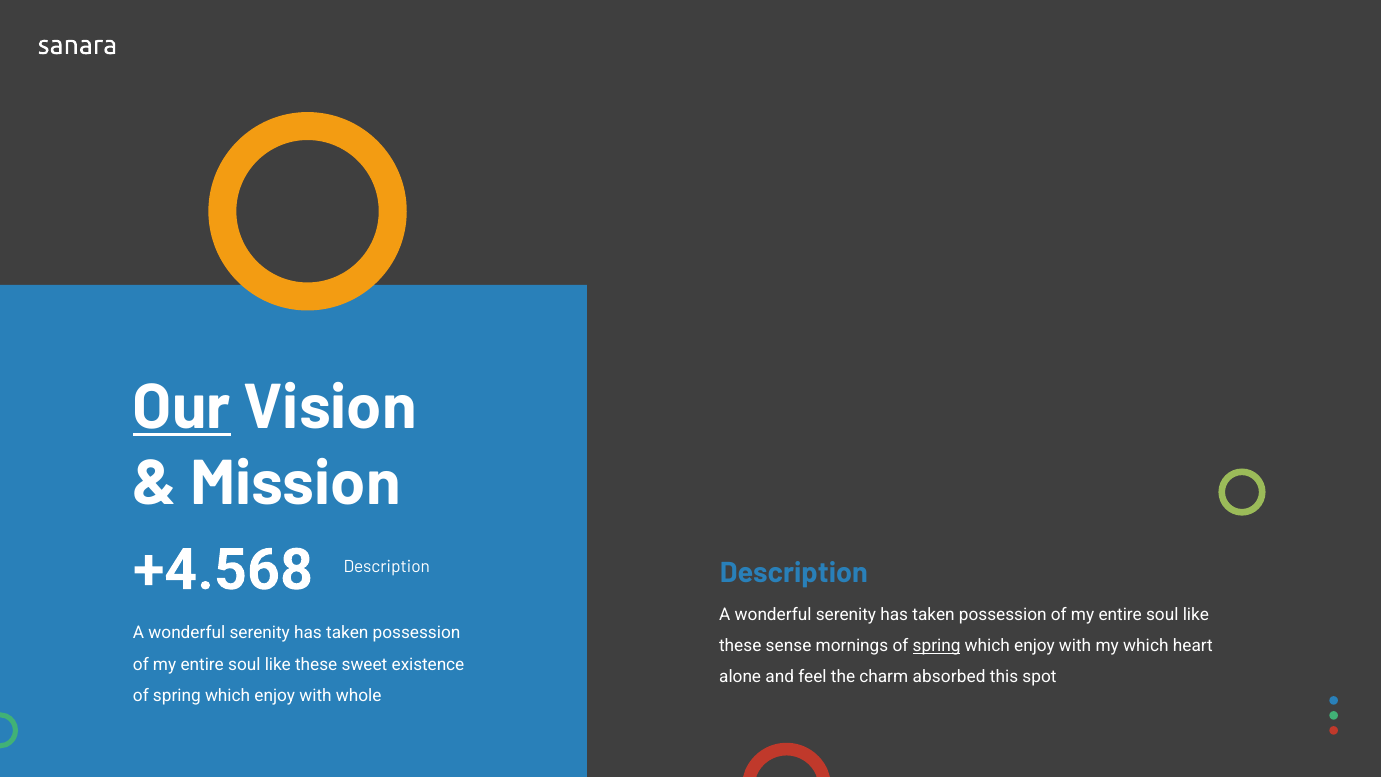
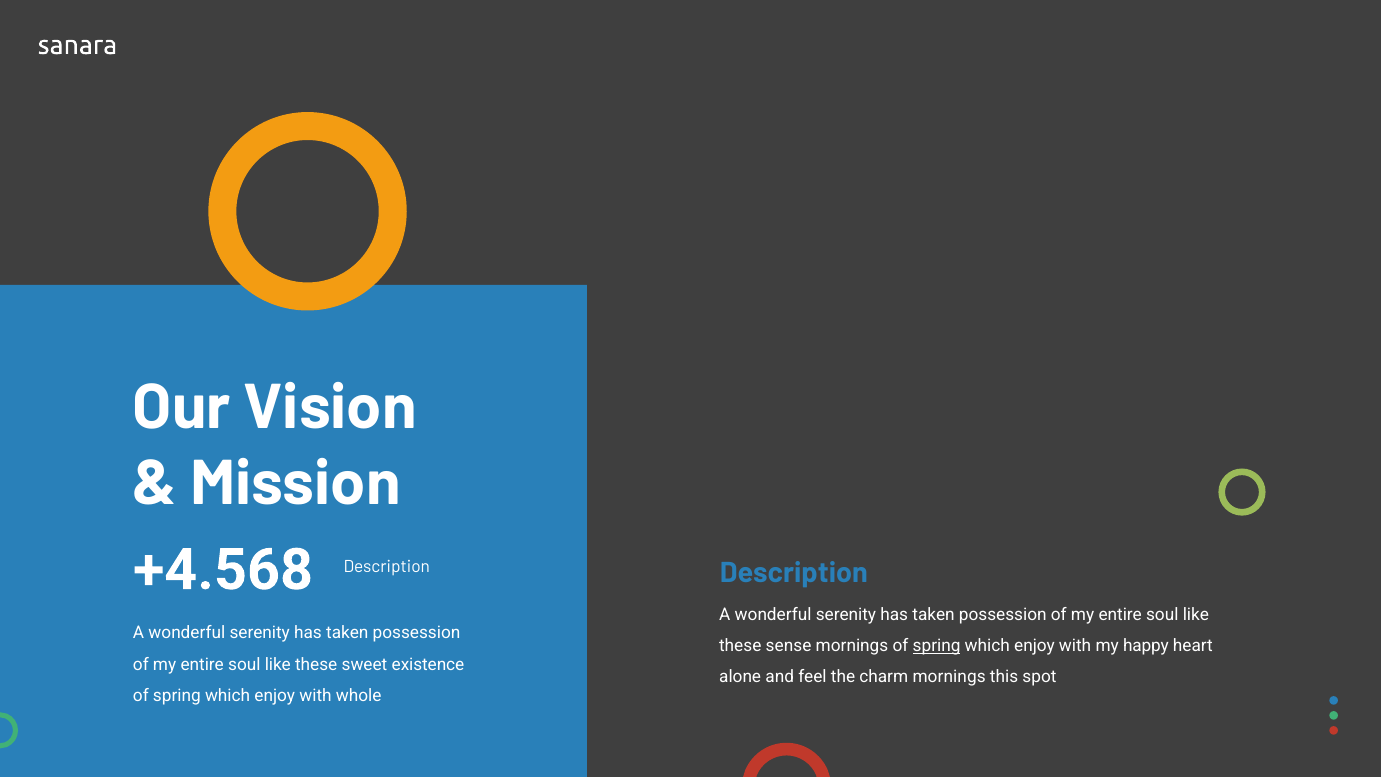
Our underline: present -> none (182, 407)
my which: which -> happy (1146, 646)
charm absorbed: absorbed -> mornings (949, 677)
